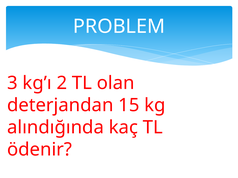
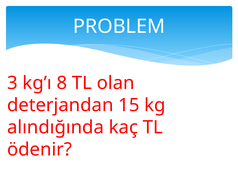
2: 2 -> 8 (62, 83)
